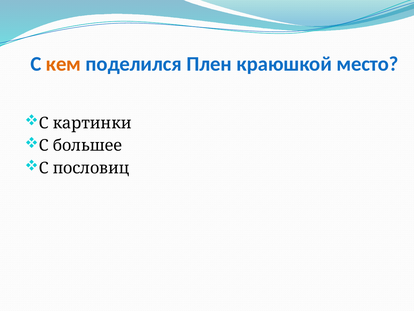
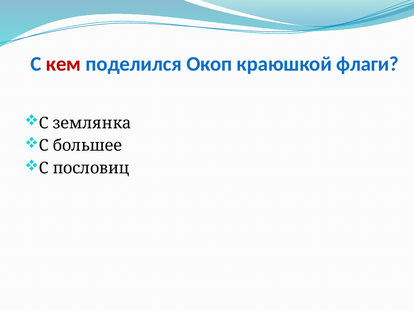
кем colour: orange -> red (63, 64)
Плен: Плен -> Окоп (209, 64)
место: место -> флаги (367, 64)
картинки: картинки -> землянка (92, 123)
